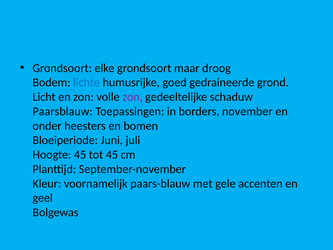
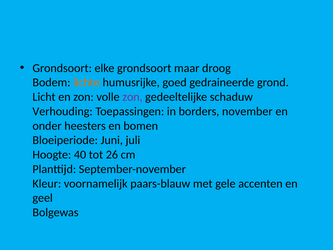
lichte colour: blue -> orange (87, 82)
Paarsblauw: Paarsblauw -> Verhouding (63, 111)
Hoogte 45: 45 -> 40 (80, 155)
tot 45: 45 -> 26 (112, 155)
